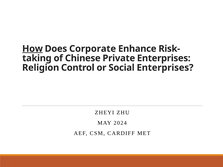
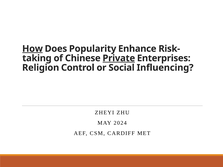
Corporate: Corporate -> Popularity (93, 49)
Private underline: none -> present (119, 58)
Social Enterprises: Enterprises -> Influencing (165, 68)
